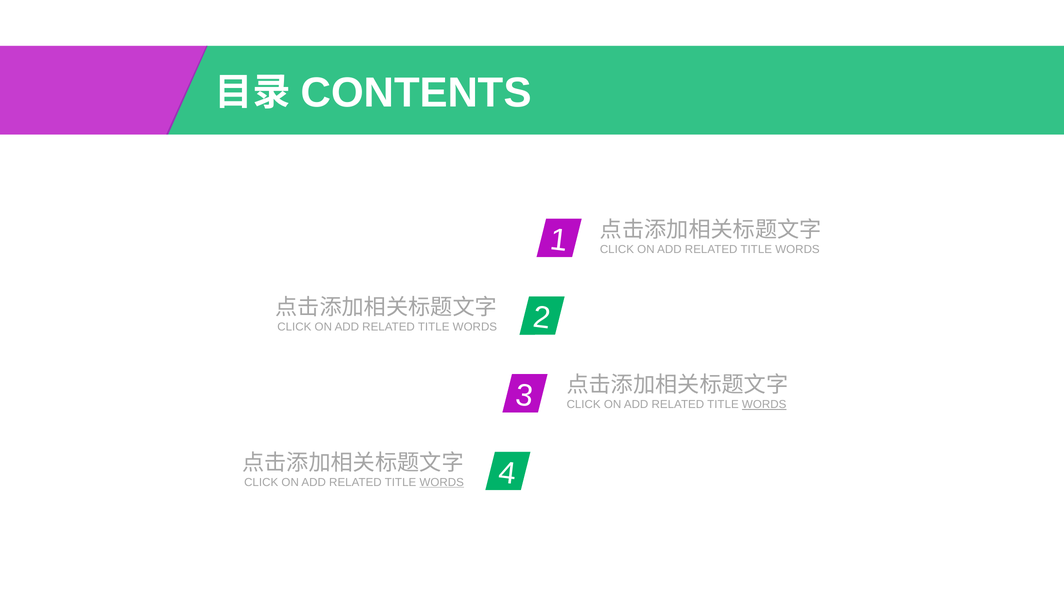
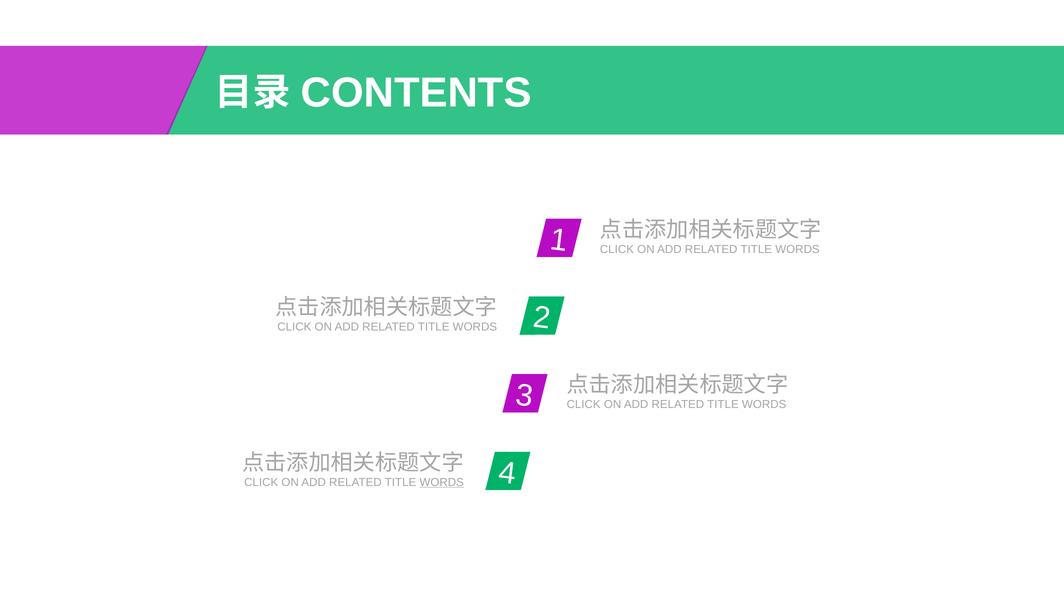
WORDS underline: present -> none (764, 405)
